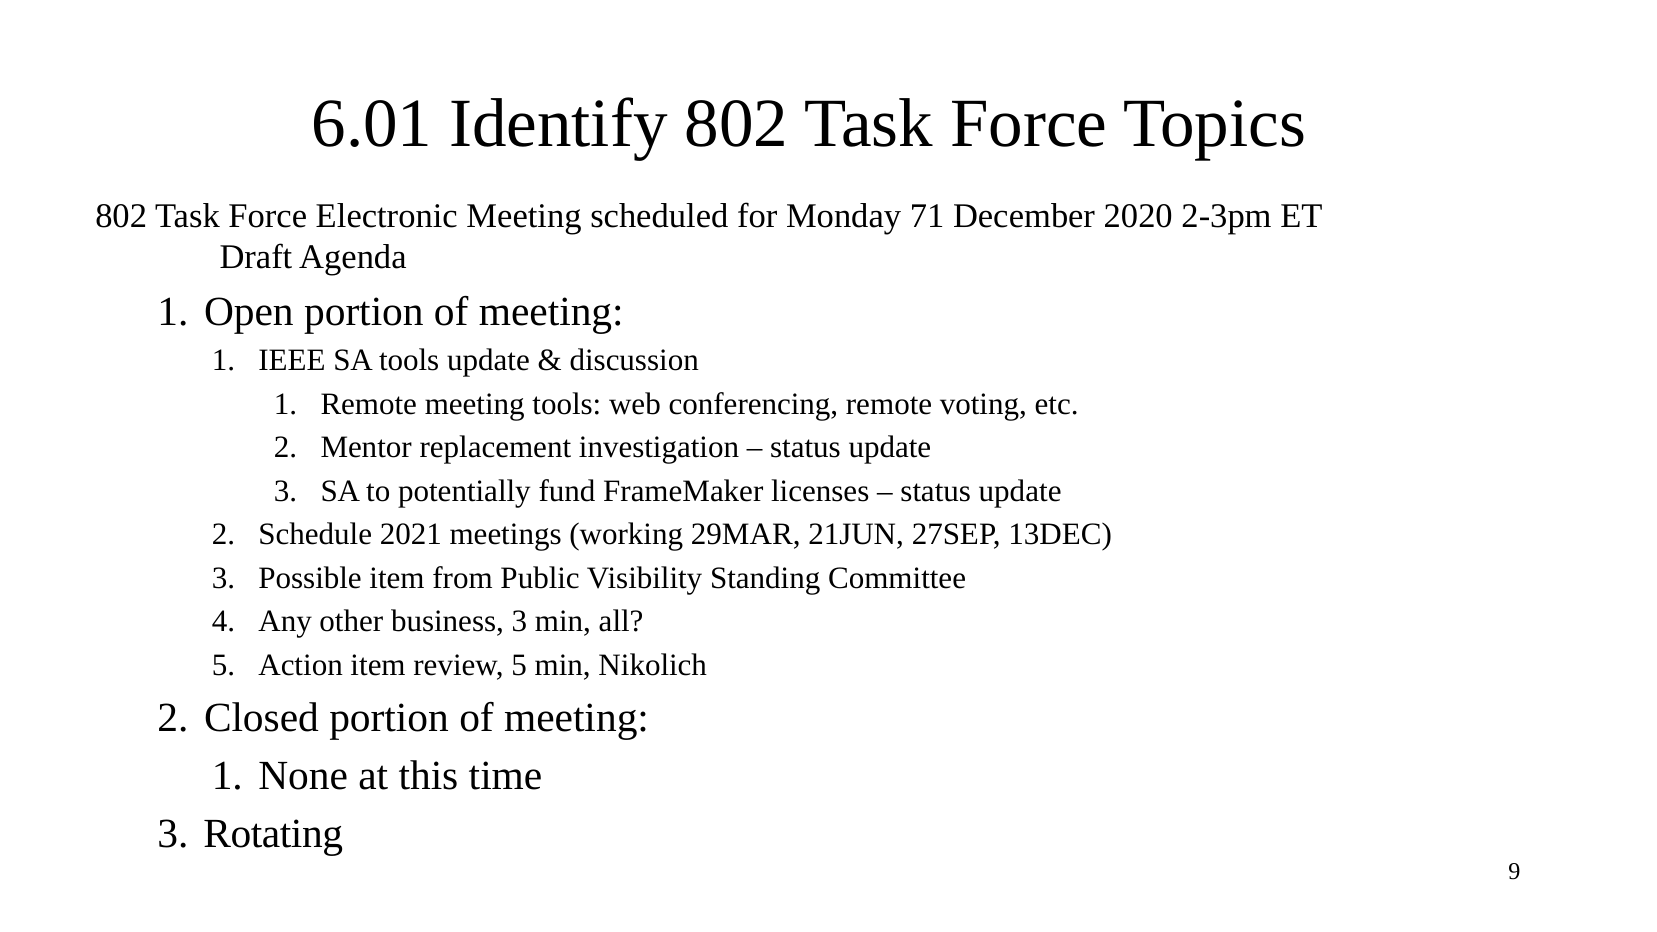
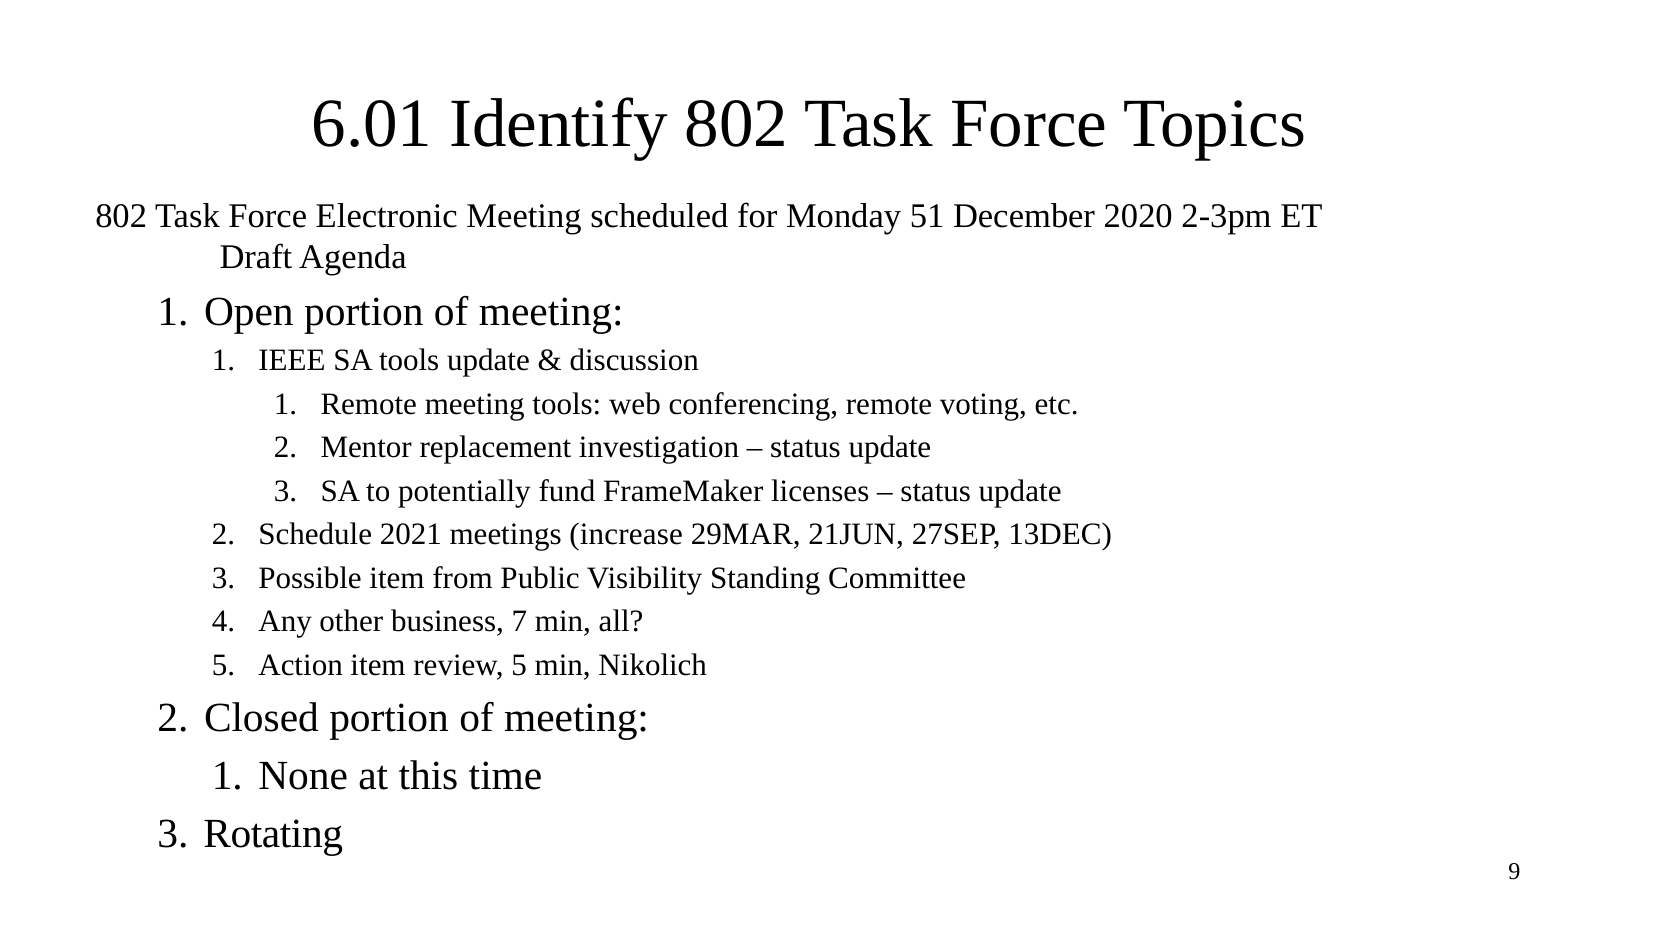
71: 71 -> 51 (927, 216)
working: working -> increase (626, 534)
business 3: 3 -> 7 (519, 621)
